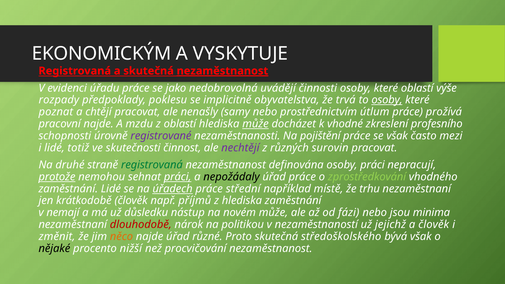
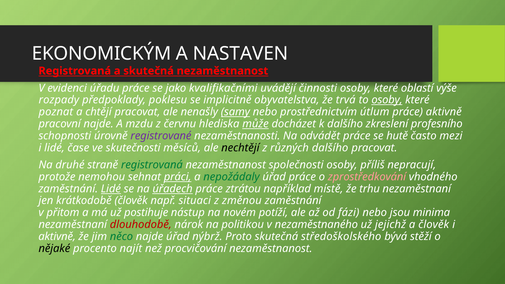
VYSKYTUJE: VYSKYTUJE -> NASTAVEN (241, 53)
nezaměstnanost underline: present -> none (222, 71)
nedobrovolná: nedobrovolná -> kvalifikačními (223, 88)
samy underline: none -> present (235, 112)
práce prožívá: prožívá -> aktivně (444, 112)
z oblastí: oblastí -> červnu (180, 124)
k vhodné: vhodné -> dalšího (345, 124)
pojištění: pojištění -> odvádět (320, 136)
se však: však -> hutě (397, 136)
totiž: totiž -> čase (78, 148)
činnost: činnost -> měsíců (182, 148)
nechtějí colour: purple -> black (240, 148)
různých surovin: surovin -> dalšího (330, 148)
definována: definována -> společnosti (296, 165)
osoby práci: práci -> příliš (372, 165)
protože underline: present -> none (57, 177)
nepožádaly colour: black -> green (232, 177)
zprostředkování colour: light green -> pink (367, 177)
Lidé underline: none -> present (111, 189)
střední: střední -> ztrátou (243, 189)
příjmů: příjmů -> situaci (195, 201)
z hlediska: hlediska -> změnou (242, 201)
nemají: nemají -> přitom (63, 213)
důsledku: důsledku -> postihuje (146, 213)
novém může: může -> potíží (273, 213)
nezaměstnaností: nezaměstnaností -> nezaměstnaného (316, 225)
změnit: změnit -> aktivně (57, 237)
něco colour: orange -> green (121, 237)
různé: různé -> nýbrž (207, 237)
bývá však: však -> stěží (421, 237)
nižší: nižší -> najít (131, 248)
